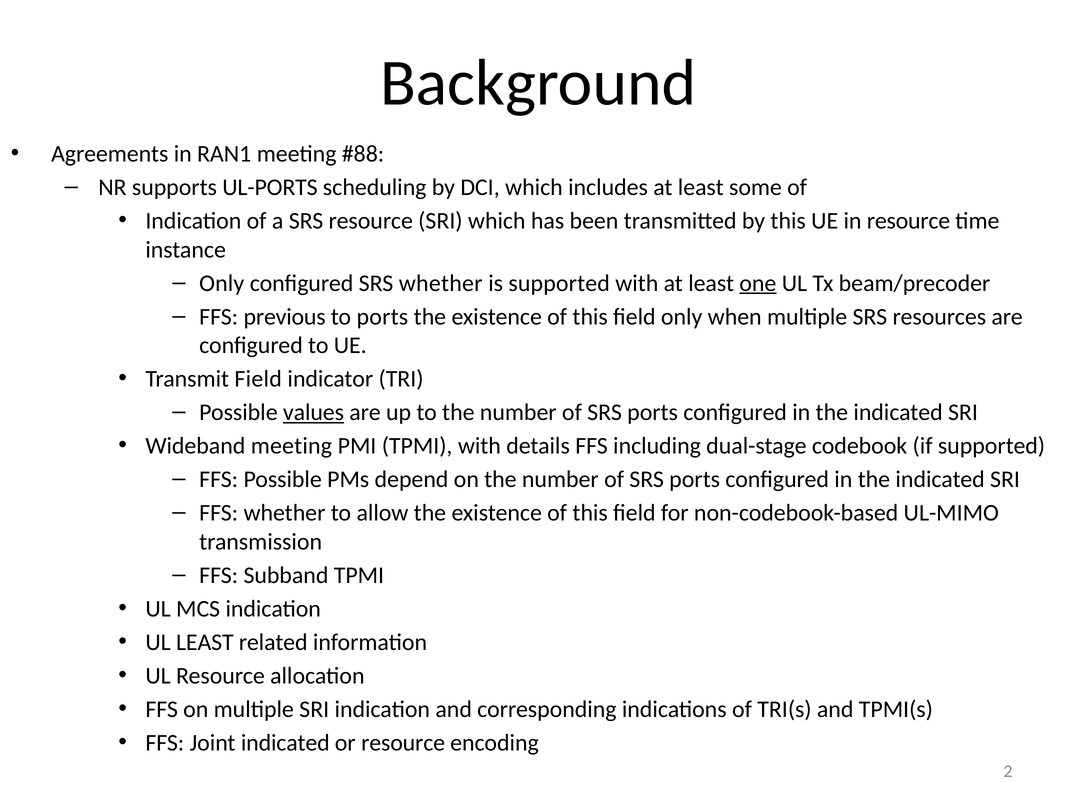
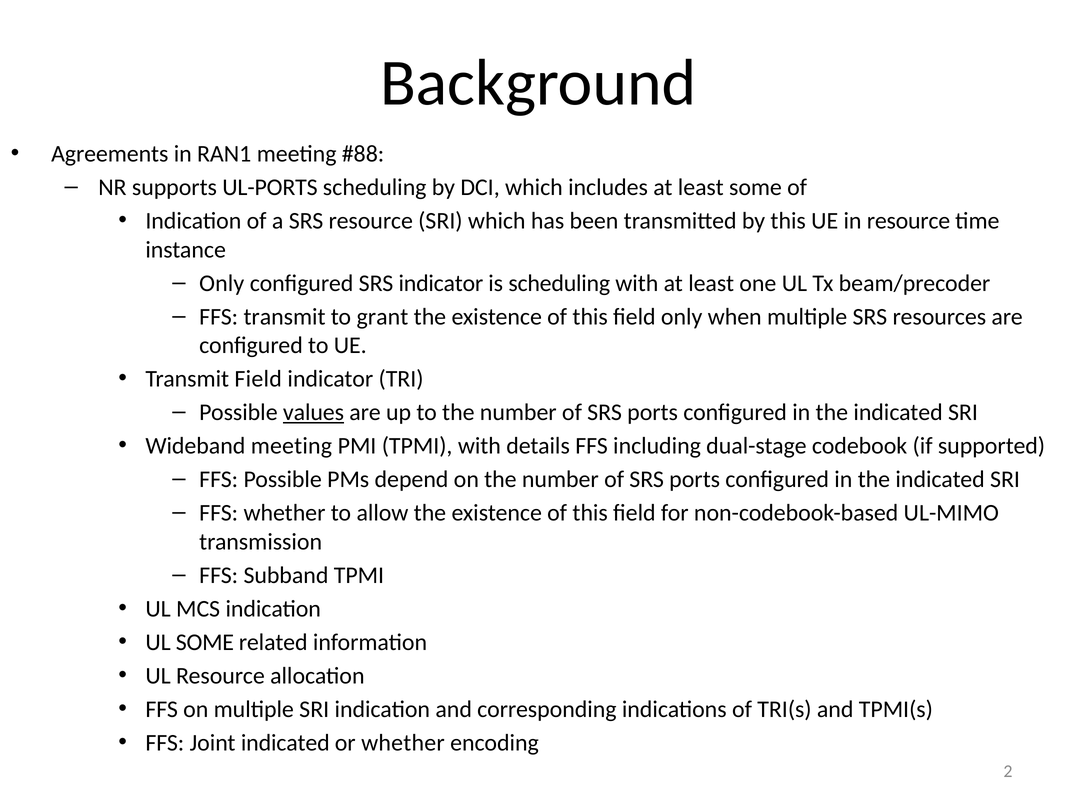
SRS whether: whether -> indicator (441, 283)
is supported: supported -> scheduling (559, 283)
one underline: present -> none (758, 283)
FFS previous: previous -> transmit (285, 317)
to ports: ports -> grant (382, 317)
UL LEAST: LEAST -> SOME (205, 642)
or resource: resource -> whether (403, 742)
